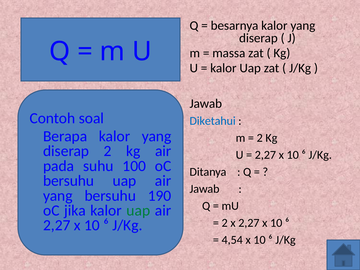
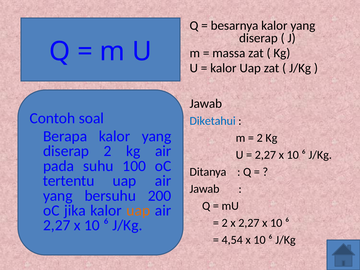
bersuhu: bersuhu -> tertentu (69, 181)
190: 190 -> 200 (160, 196)
uap colour: green -> orange (138, 211)
